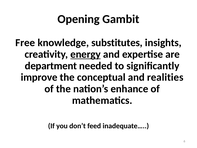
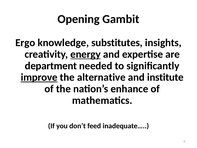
Free: Free -> Ergo (25, 43)
improve underline: none -> present (39, 77)
conceptual: conceptual -> alternative (101, 77)
realities: realities -> institute (165, 77)
